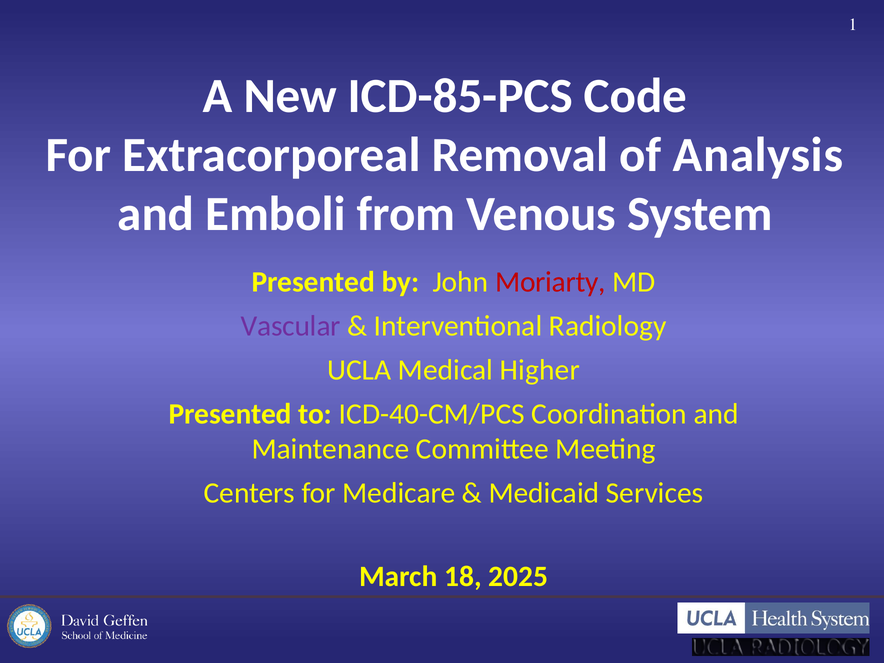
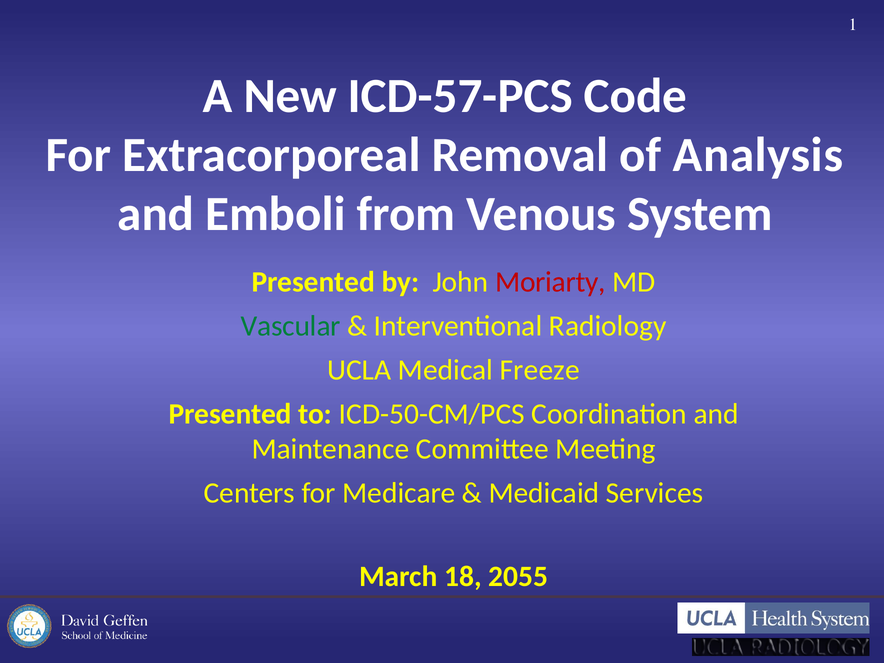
ICD-85-PCS: ICD-85-PCS -> ICD-57-PCS (460, 96)
Vascular colour: purple -> green (291, 326)
Higher: Higher -> Freeze (540, 370)
ICD-40-CM/PCS: ICD-40-CM/PCS -> ICD-50-CM/PCS (432, 414)
2025: 2025 -> 2055 (518, 577)
